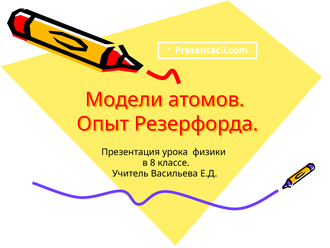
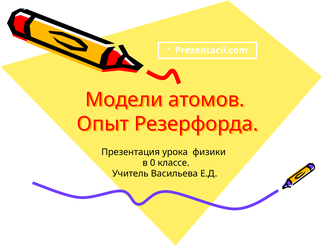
8: 8 -> 0 (153, 163)
